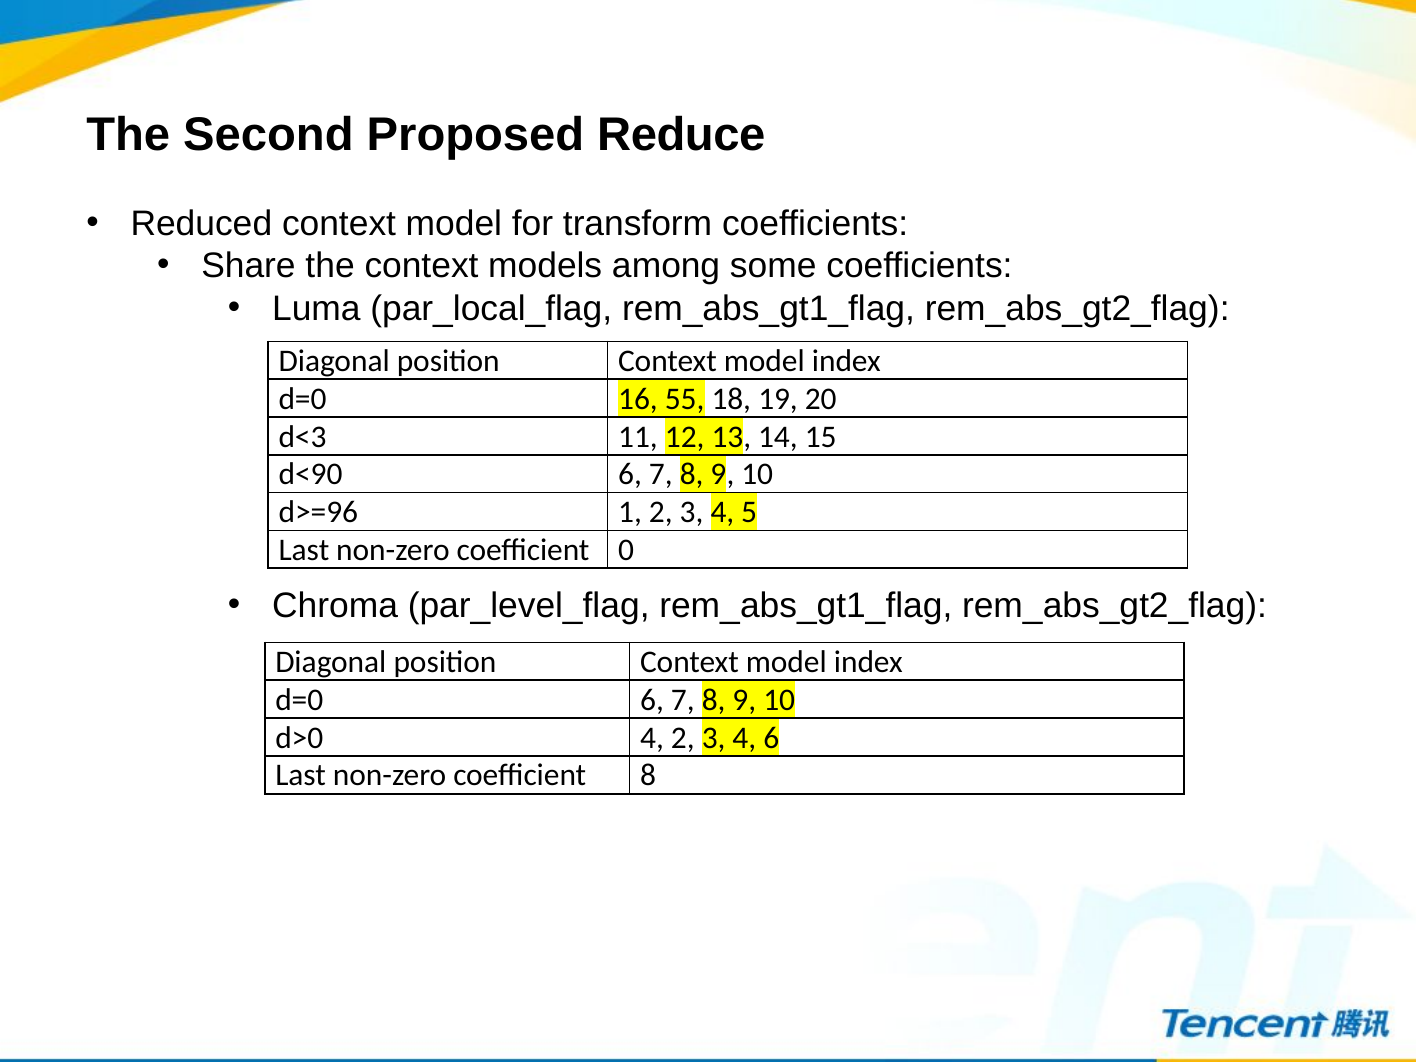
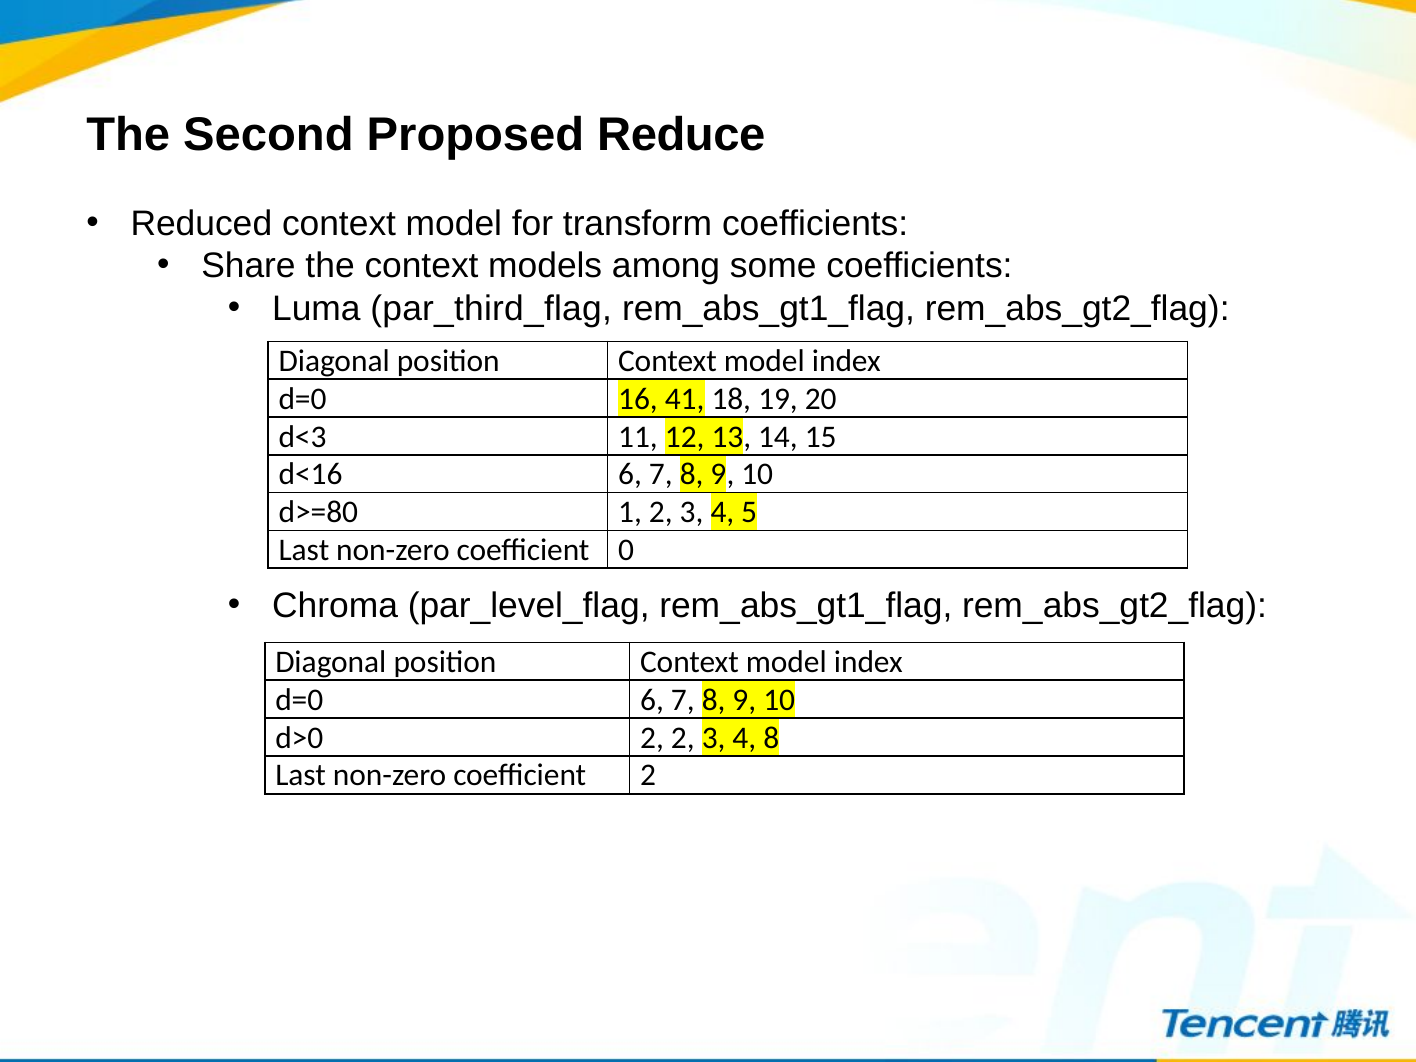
par_local_flag: par_local_flag -> par_third_flag (491, 308)
55: 55 -> 41 (685, 399)
d<90: d<90 -> d<16 (311, 474)
d>=96: d>=96 -> d>=80 (318, 512)
d>0 4: 4 -> 2 (652, 738)
4 6: 6 -> 8 (771, 738)
coefficient 8: 8 -> 2 (648, 776)
